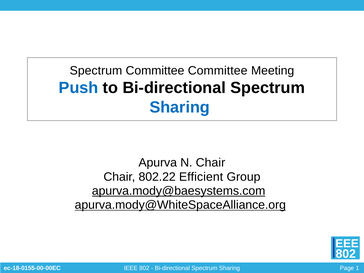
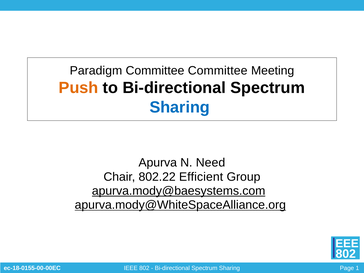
Spectrum: Spectrum -> Paradigm (96, 71)
Push colour: blue -> orange (78, 88)
N Chair: Chair -> Need (211, 163)
